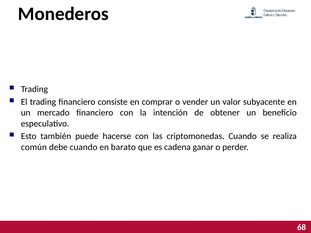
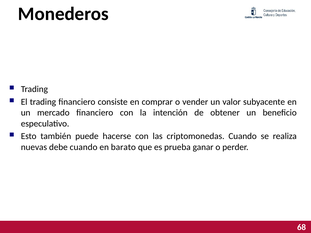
común: común -> nuevas (34, 147)
cadena: cadena -> prueba (177, 147)
